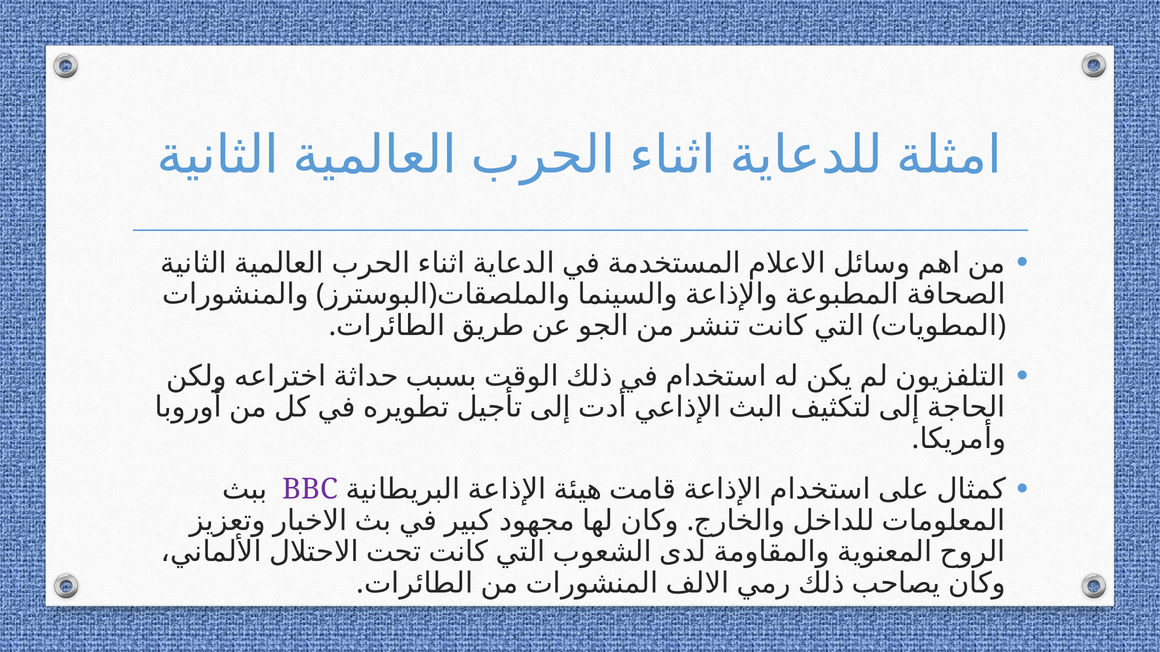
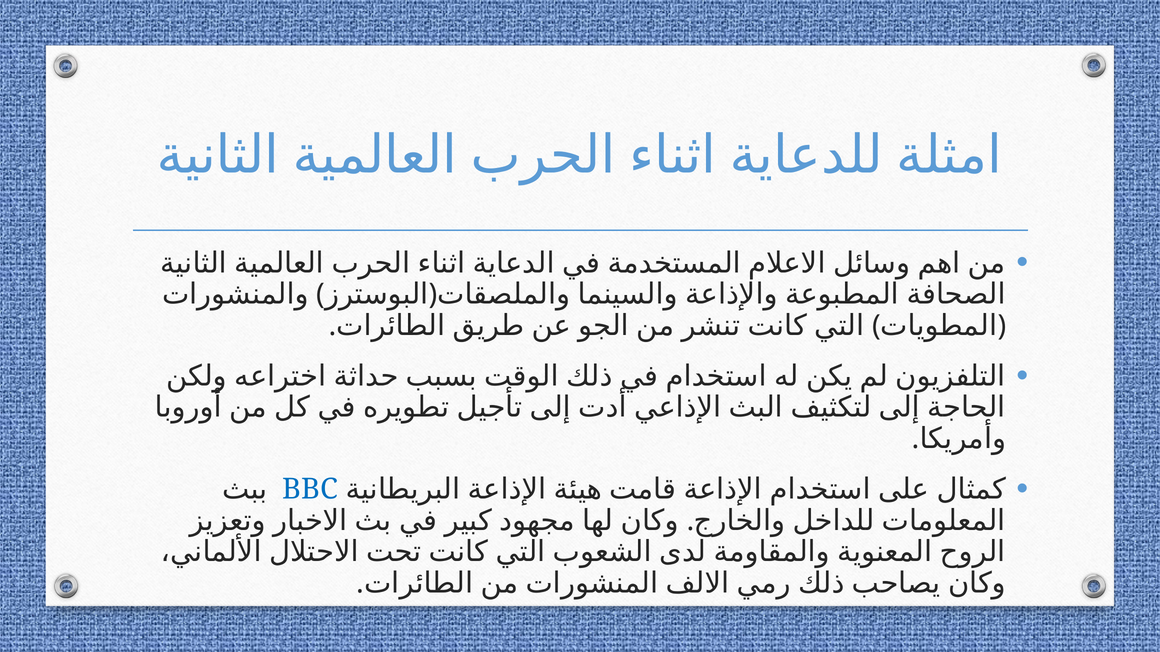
BBC colour: purple -> blue (310, 490)
